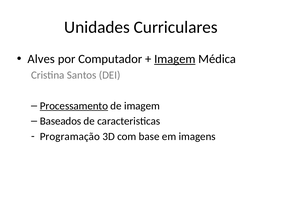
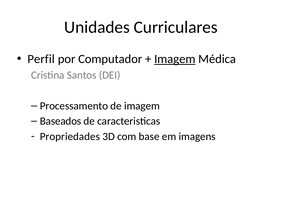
Alves: Alves -> Perfil (41, 59)
Processamento underline: present -> none (74, 106)
Programação: Programação -> Propriedades (70, 137)
